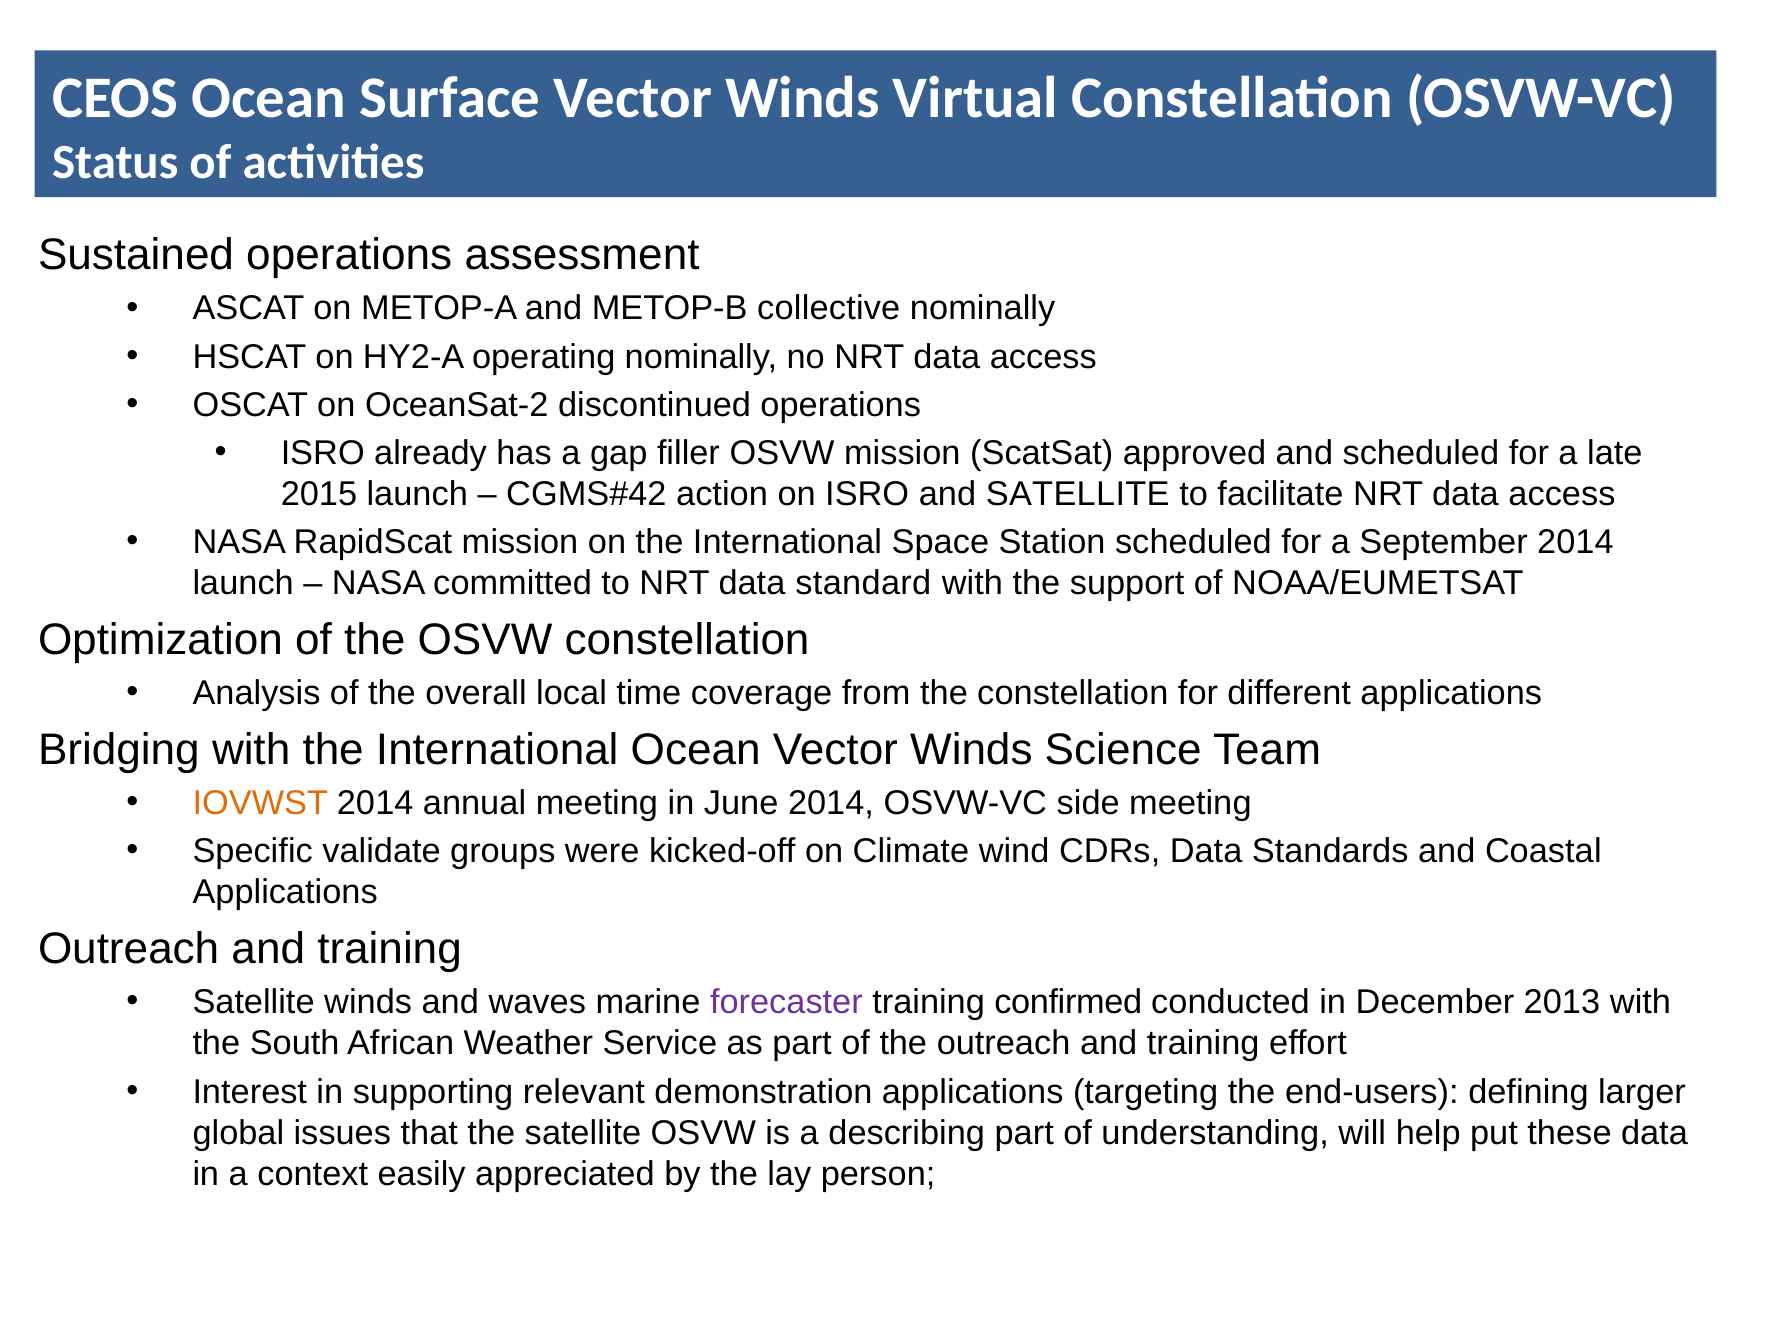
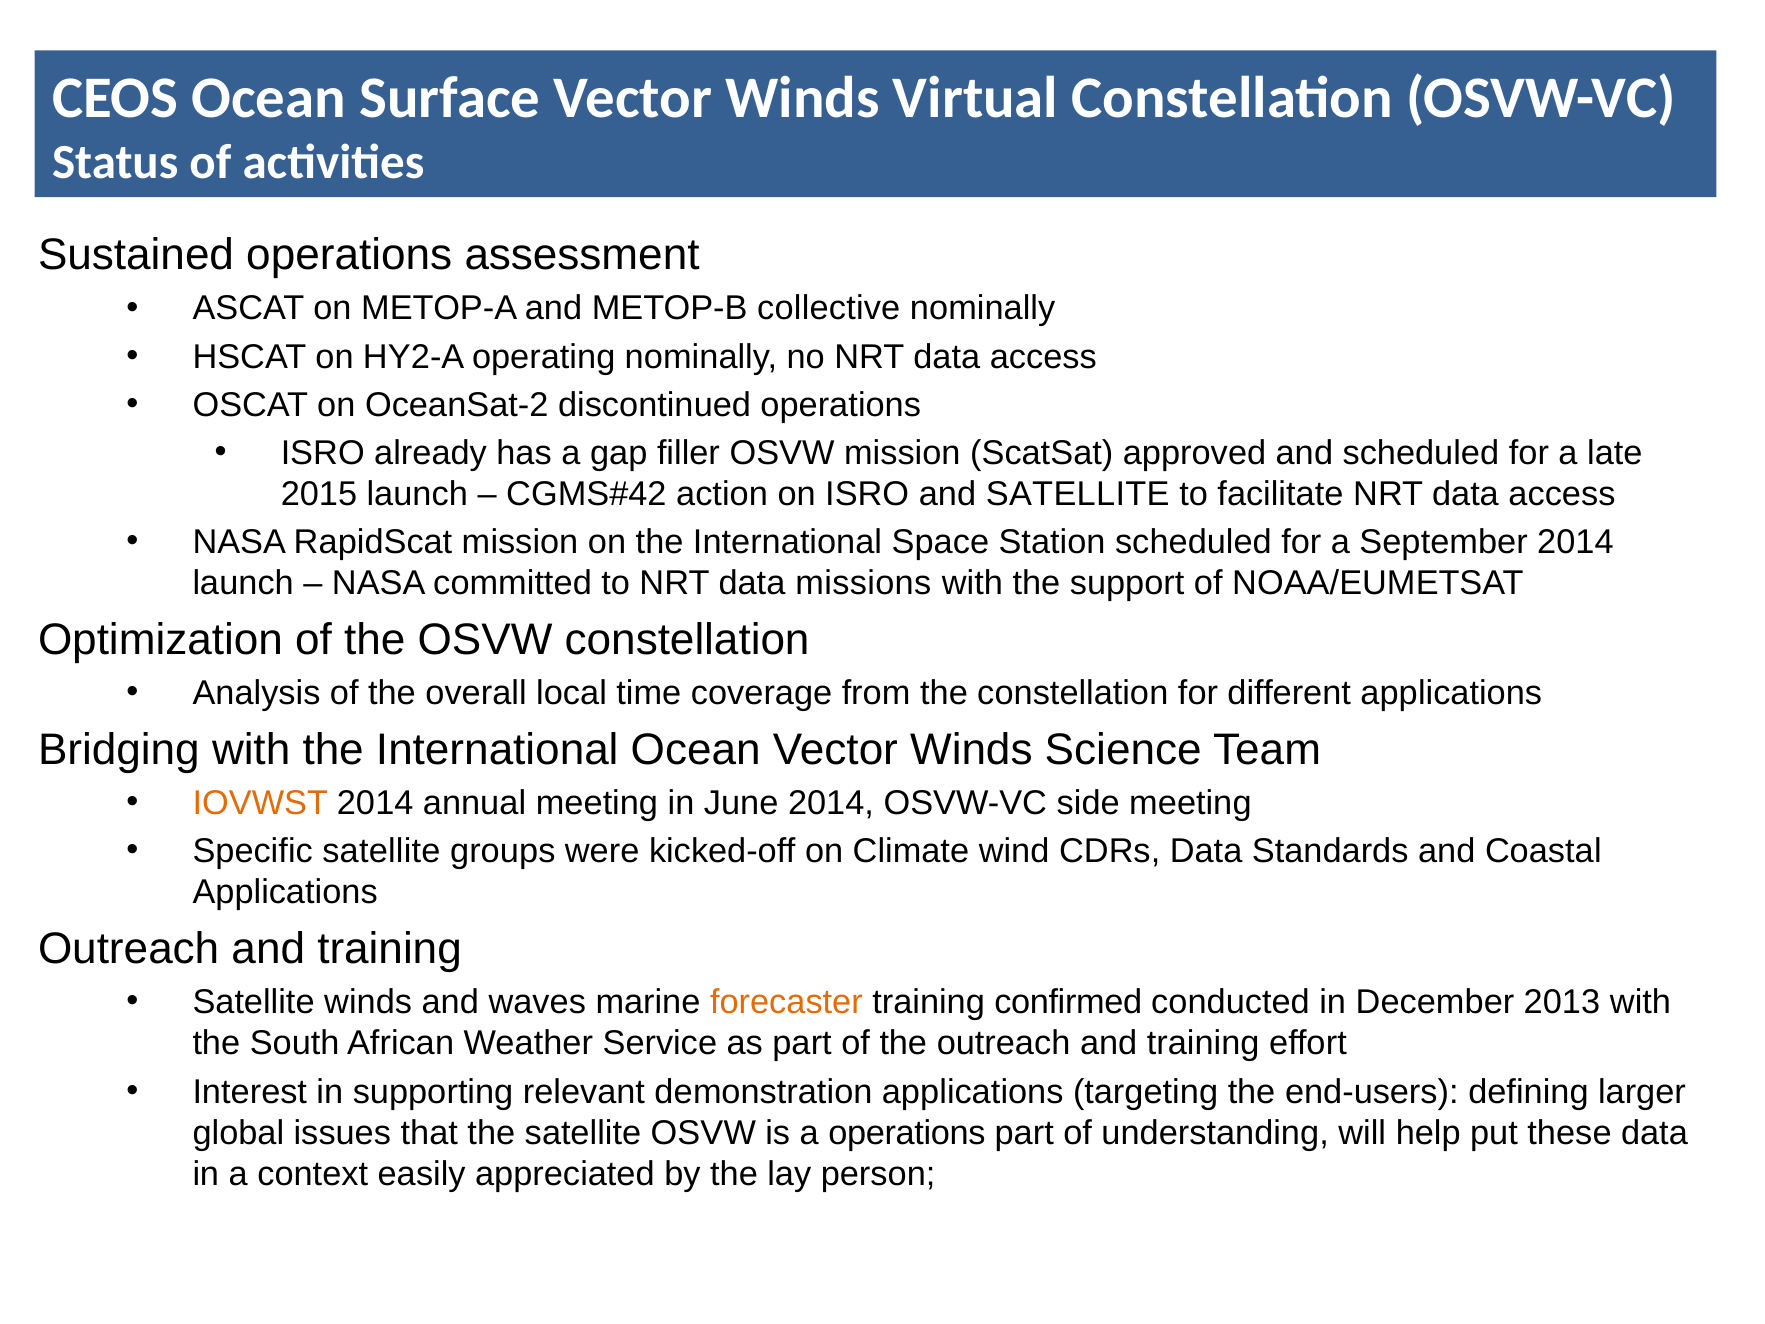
standard: standard -> missions (863, 583)
Specific validate: validate -> satellite (381, 851)
forecaster colour: purple -> orange (786, 1002)
a describing: describing -> operations (907, 1133)
